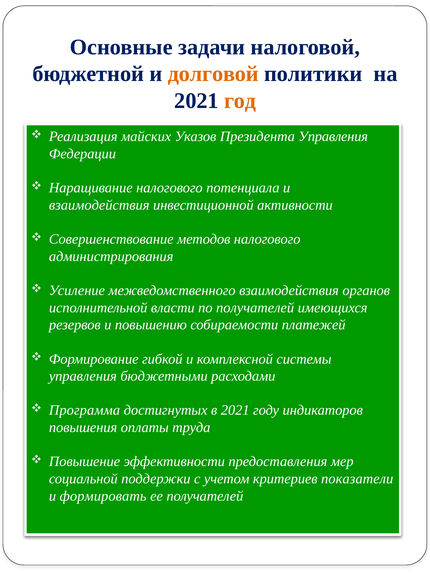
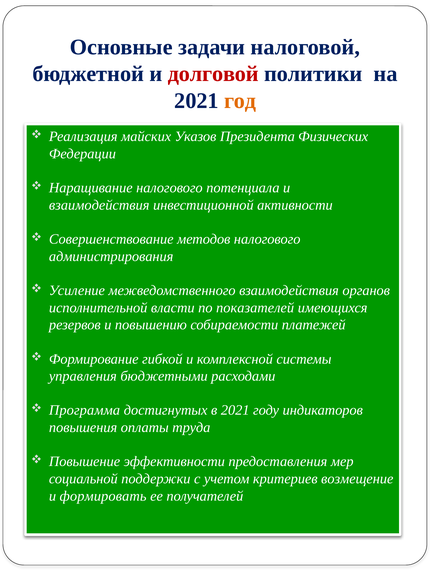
долговой colour: orange -> red (213, 74)
Президента Управления: Управления -> Физических (333, 137)
по получателей: получателей -> показателей (255, 308)
показатели: показатели -> возмещение (357, 479)
